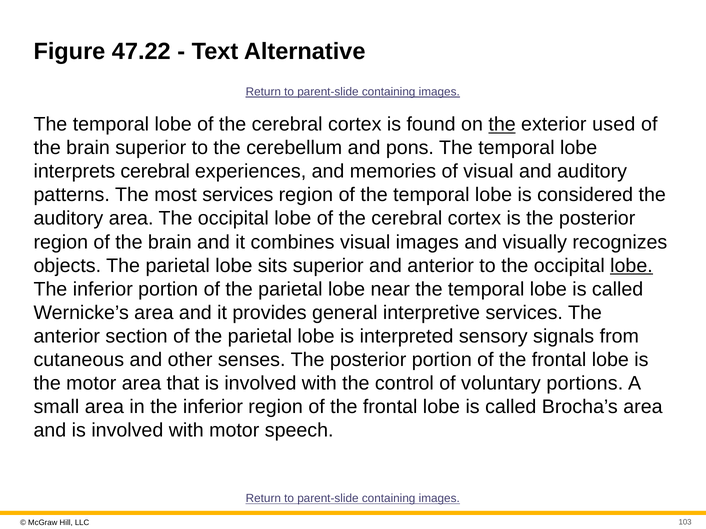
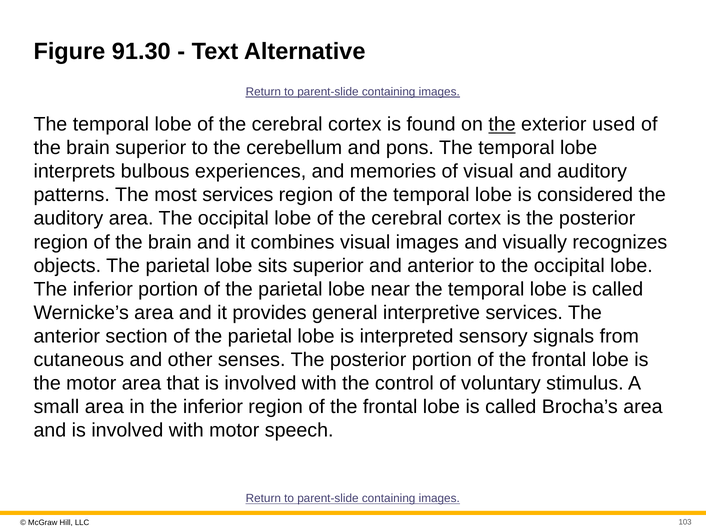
47.22: 47.22 -> 91.30 (141, 51)
interprets cerebral: cerebral -> bulbous (155, 172)
lobe underline: present -> none (631, 266)
portions: portions -> stimulus (585, 384)
